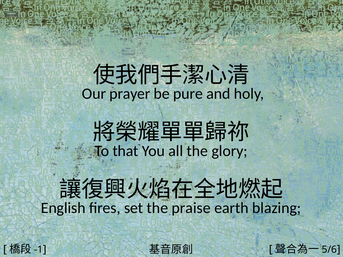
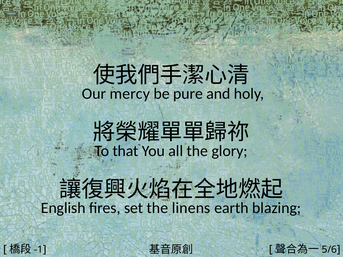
prayer: prayer -> mercy (130, 94)
praise: praise -> linens (191, 208)
